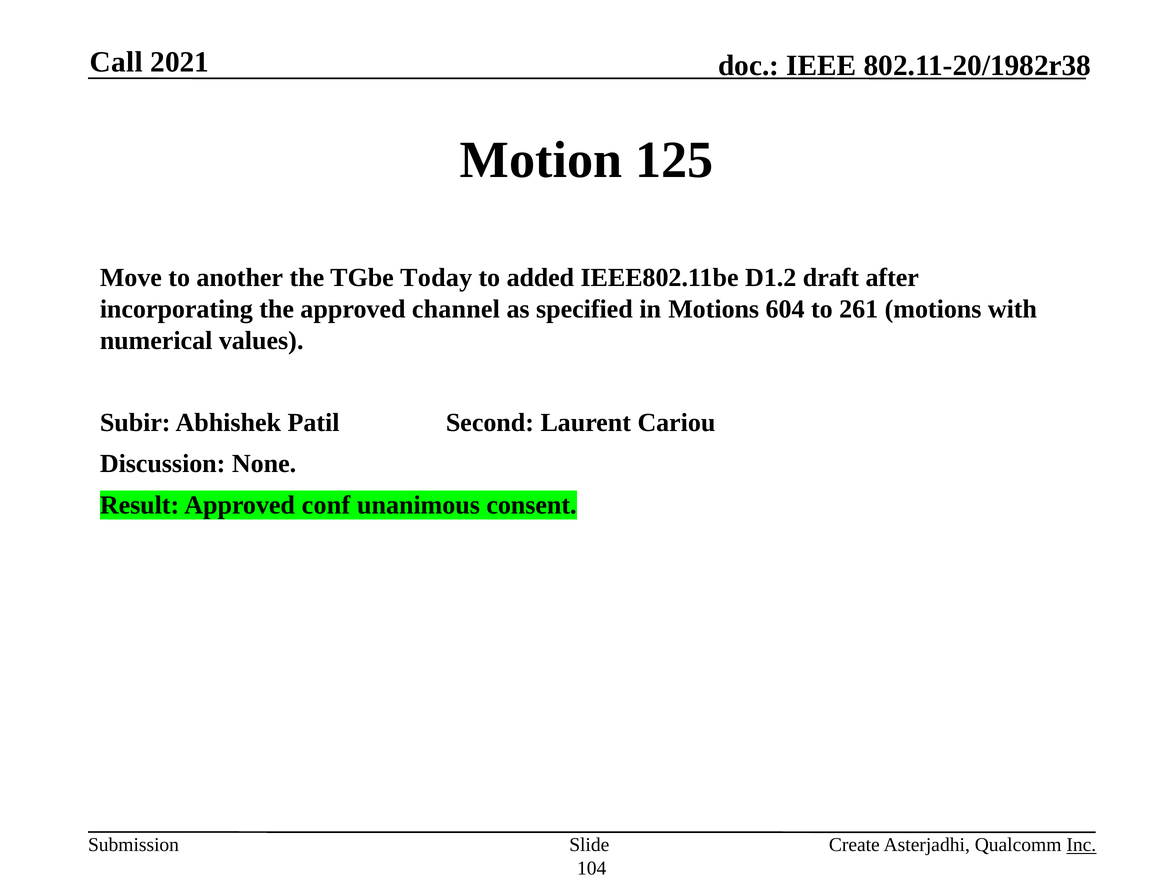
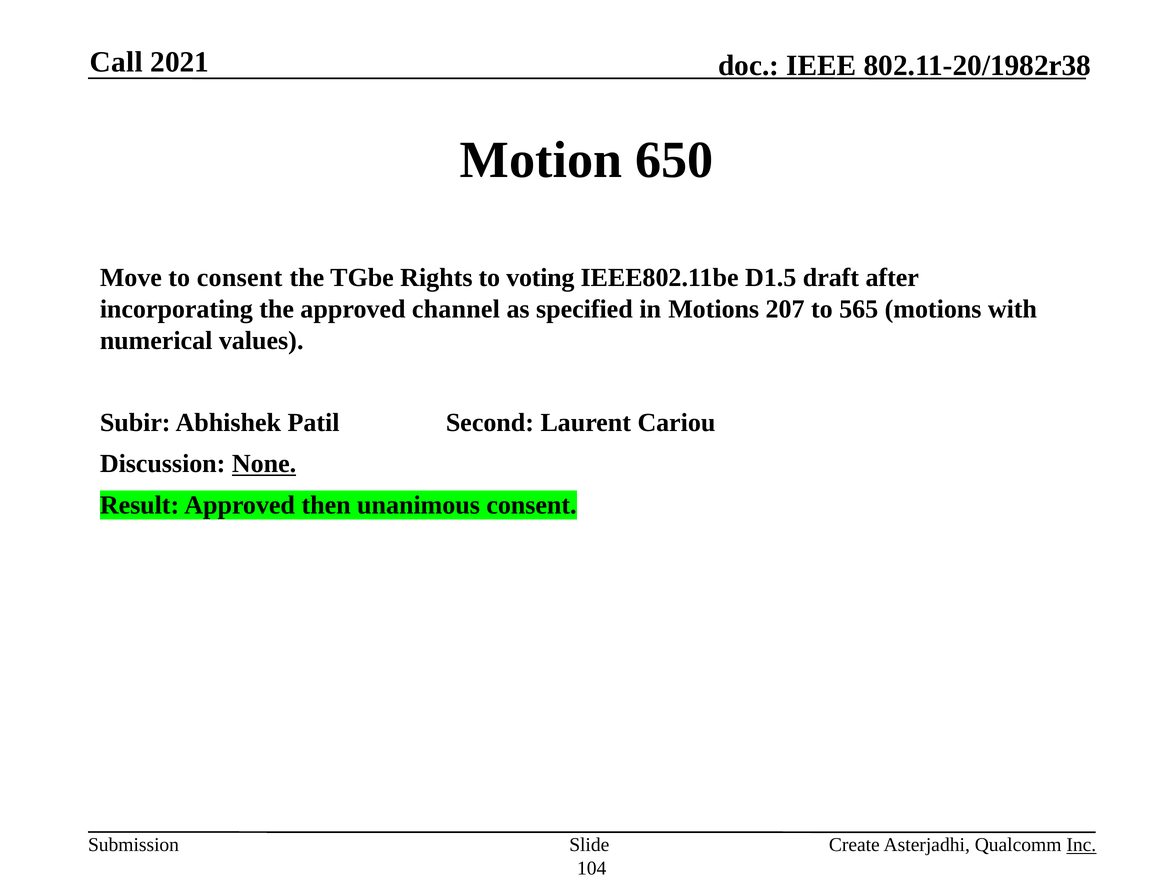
125: 125 -> 650 (674, 160)
to another: another -> consent (240, 278)
Today: Today -> Rights (436, 278)
added: added -> voting (540, 278)
D1.2: D1.2 -> D1.5 (771, 278)
604: 604 -> 207 (785, 309)
261: 261 -> 565 (859, 309)
None underline: none -> present (264, 464)
conf: conf -> then (326, 505)
